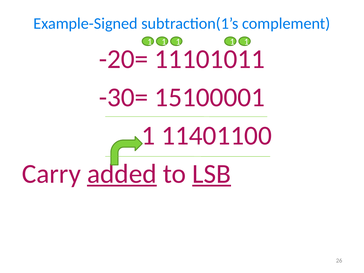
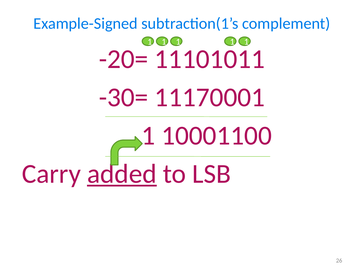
15100001: 15100001 -> 11170001 (210, 97)
11401100: 11401100 -> 10001100 (217, 136)
LSB underline: present -> none (212, 174)
